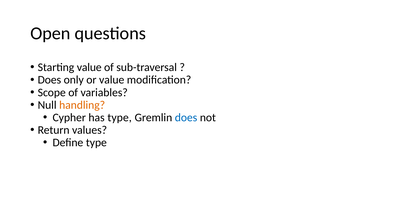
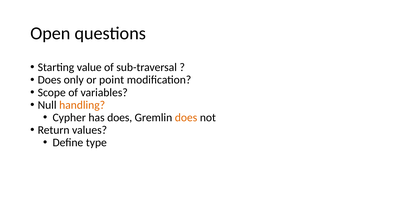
or value: value -> point (112, 80)
has type: type -> does (120, 117)
does colour: blue -> orange (186, 117)
